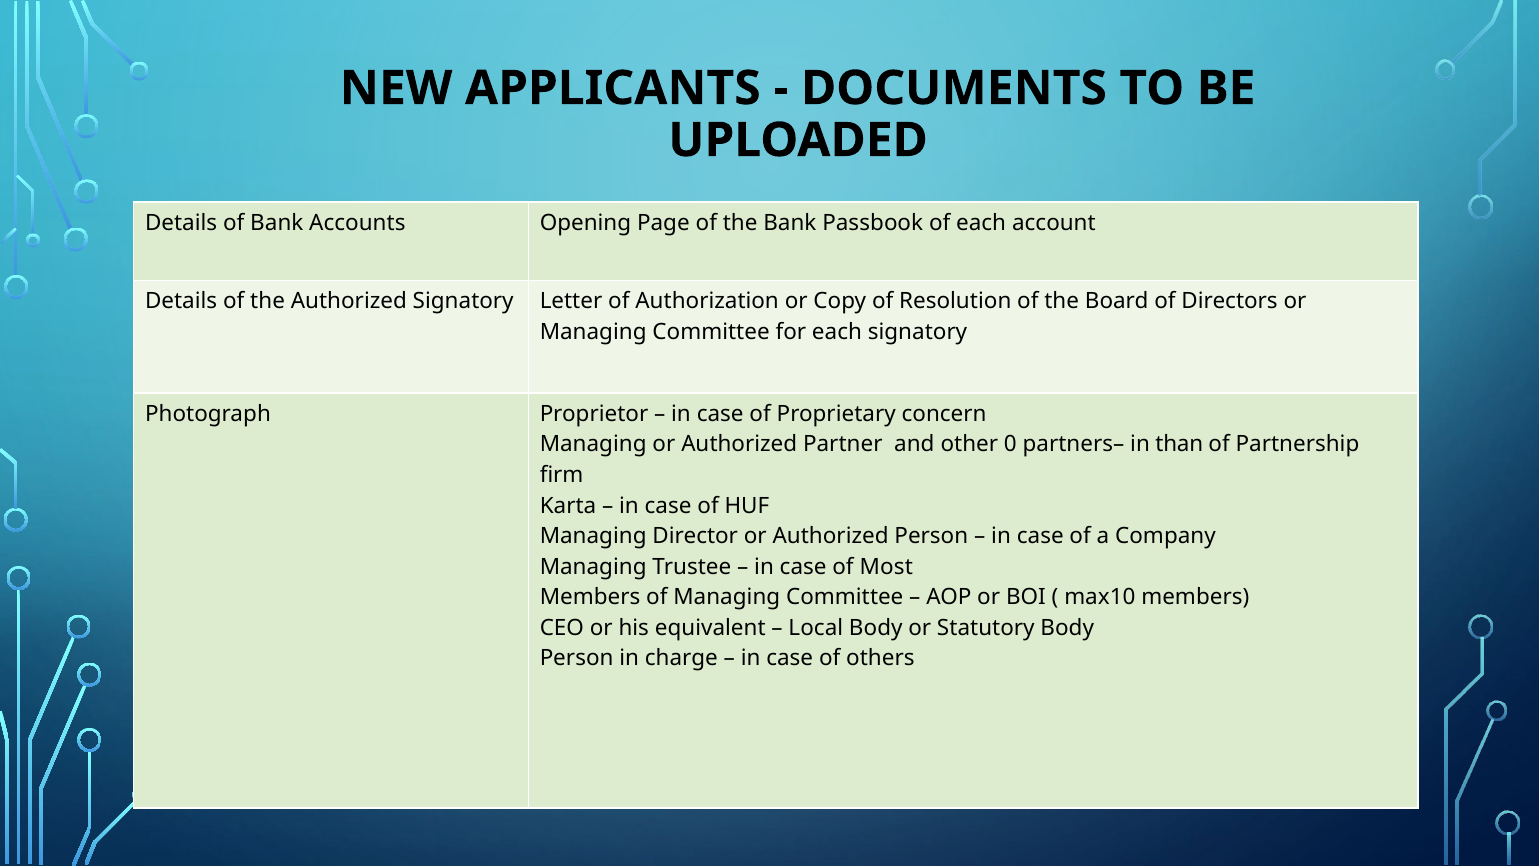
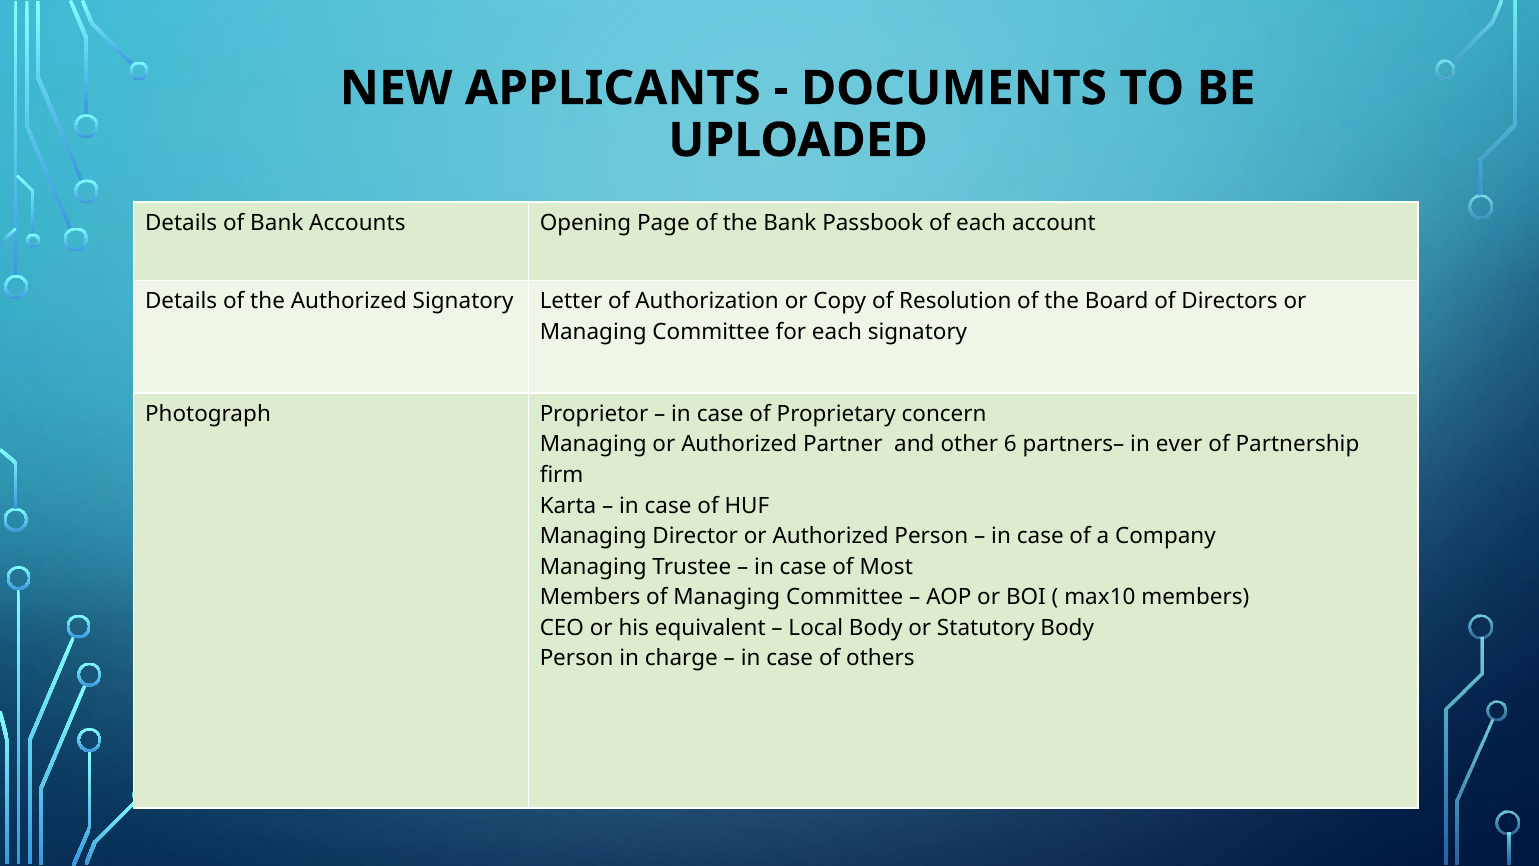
0: 0 -> 6 (1010, 444)
than: than -> ever (1179, 444)
